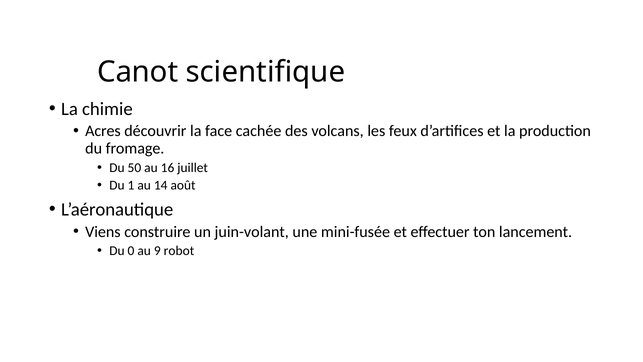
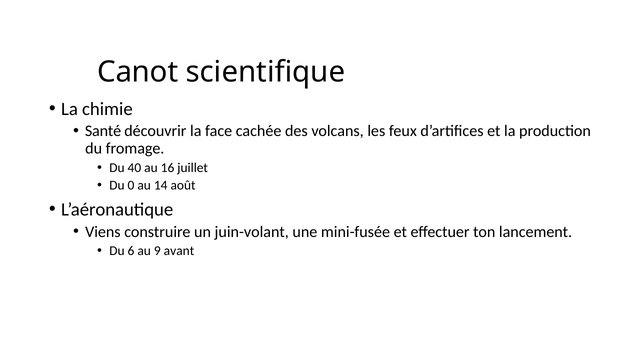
Acres: Acres -> Santé (103, 131)
50: 50 -> 40 (134, 167)
1: 1 -> 0 (131, 185)
0: 0 -> 6 (131, 251)
robot: robot -> avant (179, 251)
